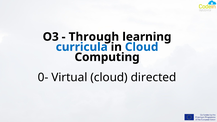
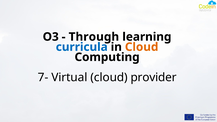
Cloud colour: blue -> orange (142, 47)
0-: 0- -> 7- (43, 77)
directed: directed -> provider (154, 77)
